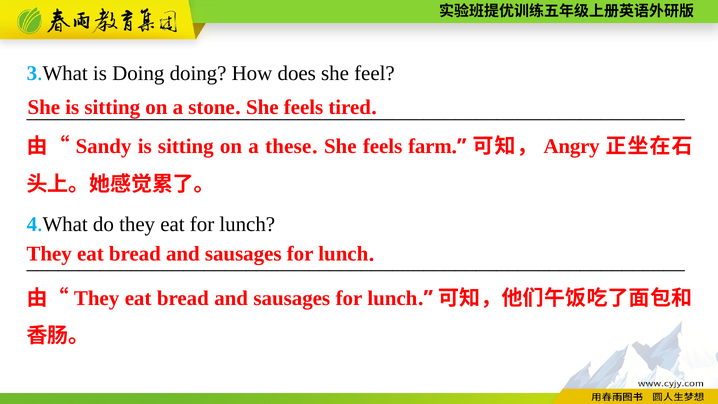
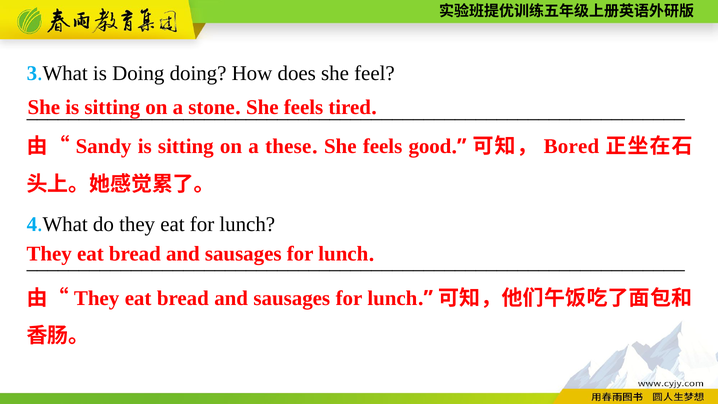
farm: farm -> good (430, 146)
Angry: Angry -> Bored (571, 146)
